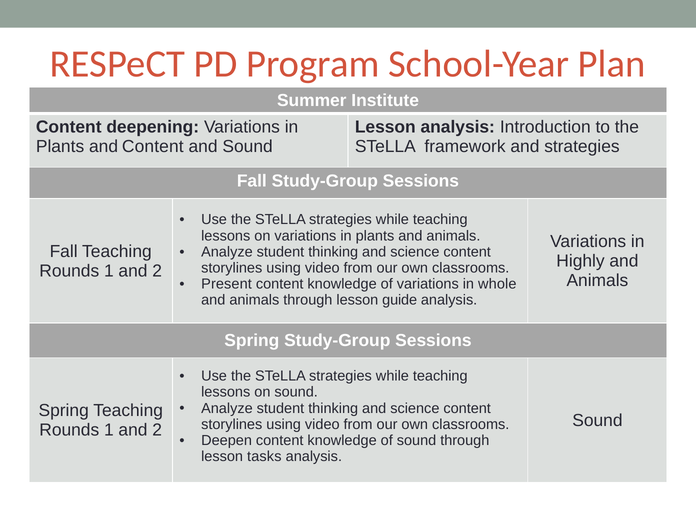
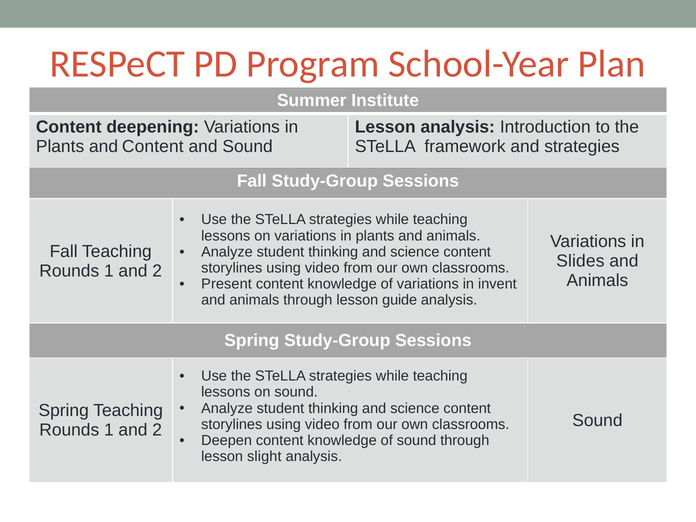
Highly: Highly -> Slides (580, 261)
whole: whole -> invent (497, 284)
tasks: tasks -> slight (264, 457)
